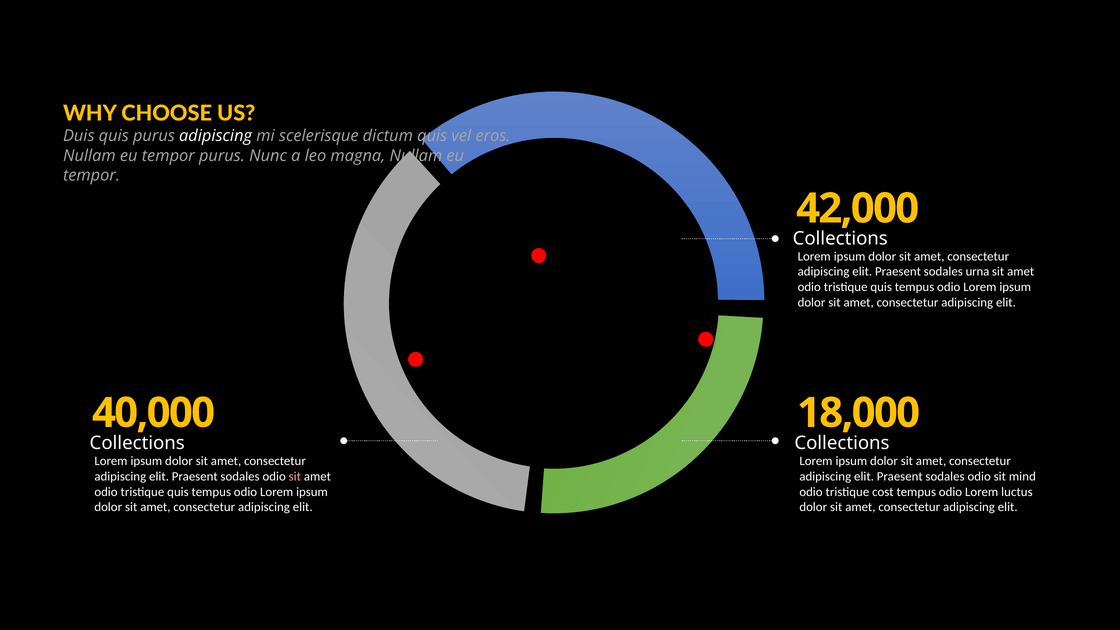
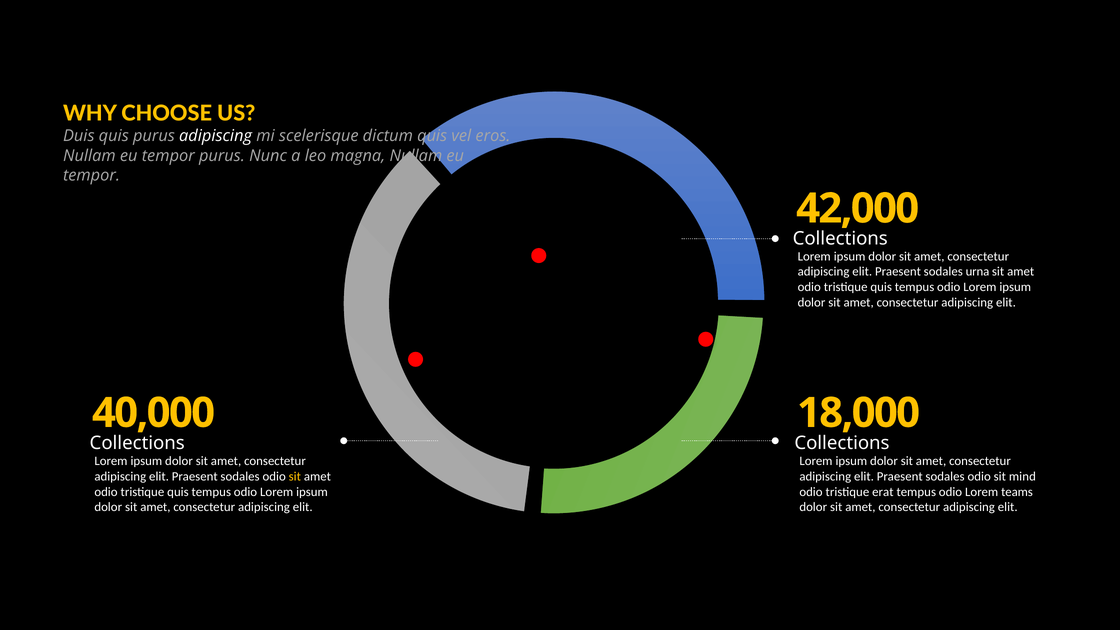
sit colour: pink -> yellow (295, 476)
cost: cost -> erat (883, 492)
luctus: luctus -> teams (1017, 492)
